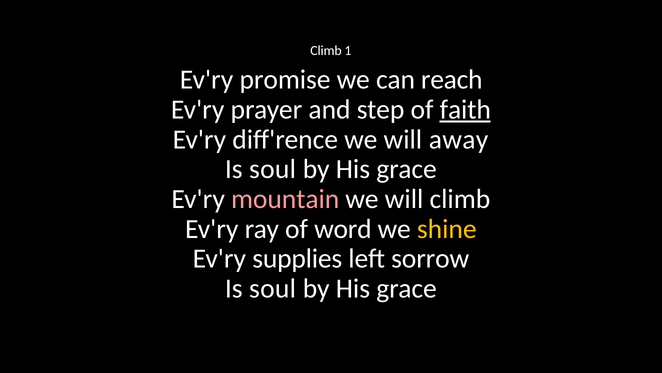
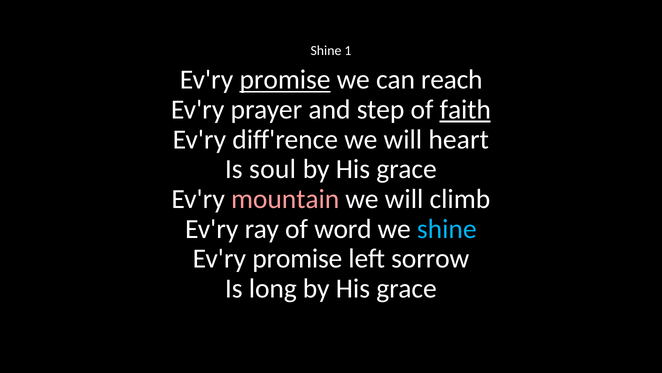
Climb: Climb -> Shine (326, 51)
promise underline: none -> present (285, 80)
away: away -> heart (459, 139)
shine colour: yellow -> light blue (447, 229)
supplies: supplies -> promise (297, 258)
soul: soul -> long (273, 288)
